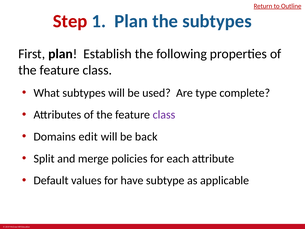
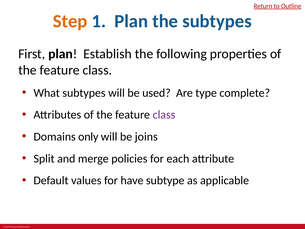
Step colour: red -> orange (70, 21)
edit: edit -> only (88, 137)
back: back -> joins (146, 137)
